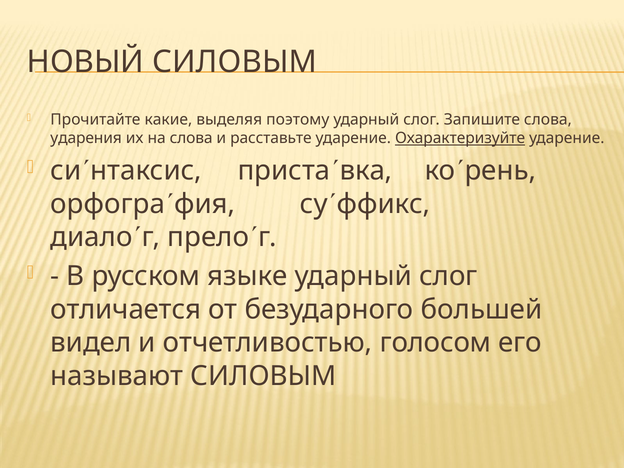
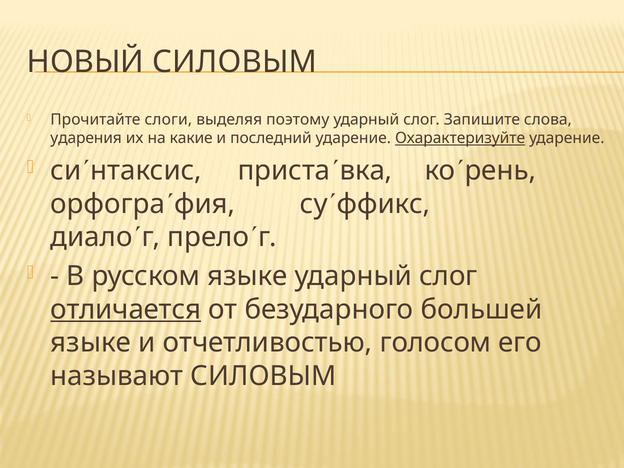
какие: какие -> слоги (168, 120)
на слова: слова -> какие (191, 138)
расставьте: расставьте -> последний (271, 138)
отличается underline: none -> present (126, 309)
видел: видел -> языке (91, 343)
